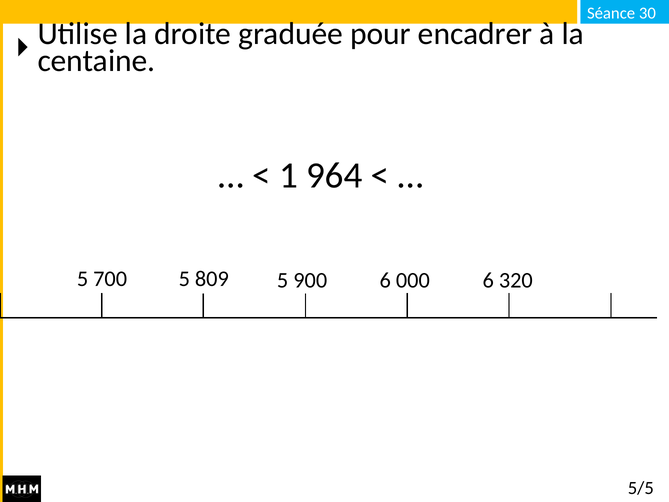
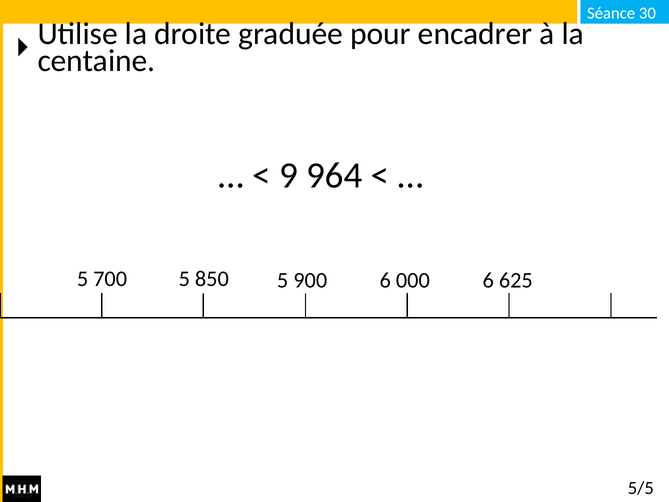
1: 1 -> 9 (288, 175)
809: 809 -> 850 (212, 279)
320: 320 -> 625 (516, 280)
